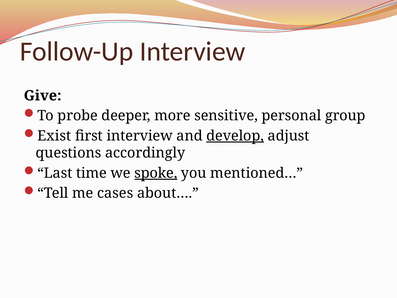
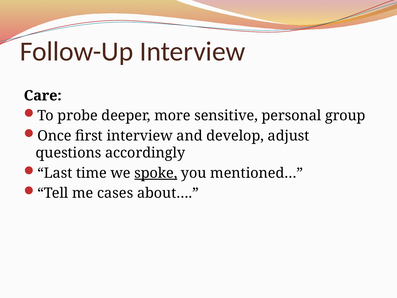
Give: Give -> Care (43, 96)
Exist: Exist -> Once (54, 136)
develop underline: present -> none (235, 136)
